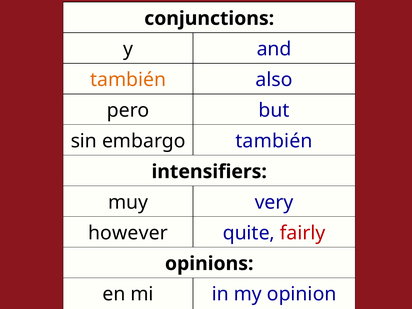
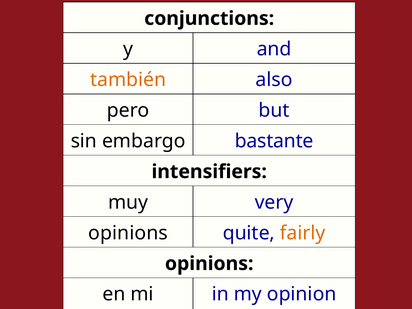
embargo también: también -> bastante (274, 141)
however: however -> opinions (128, 233)
fairly colour: red -> orange (303, 233)
